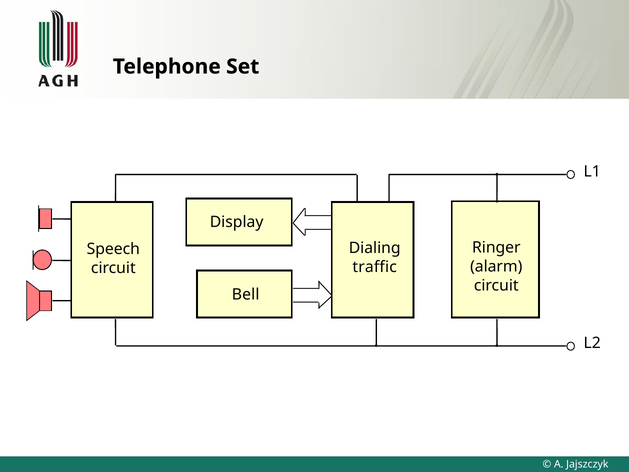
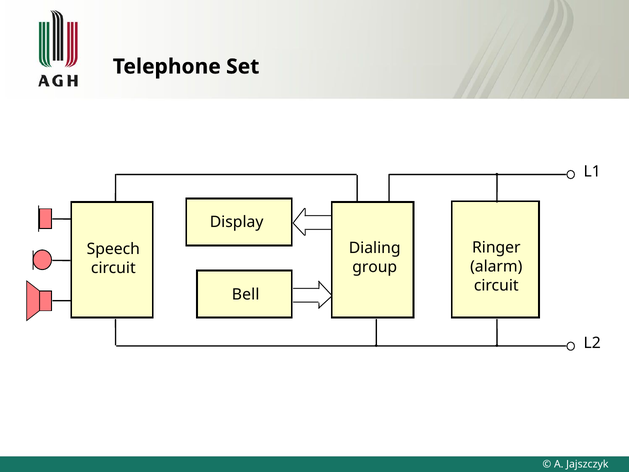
traffic: traffic -> group (375, 267)
